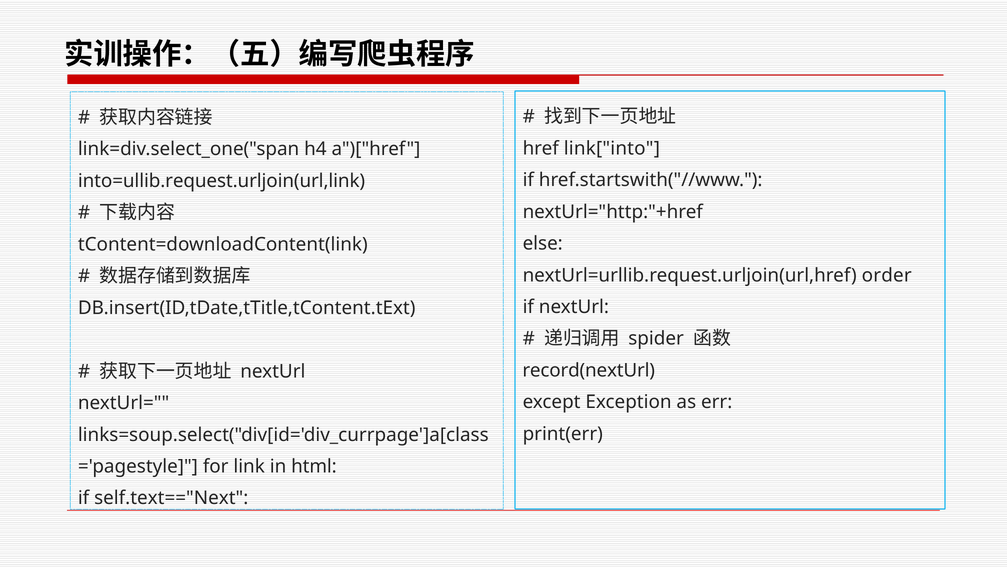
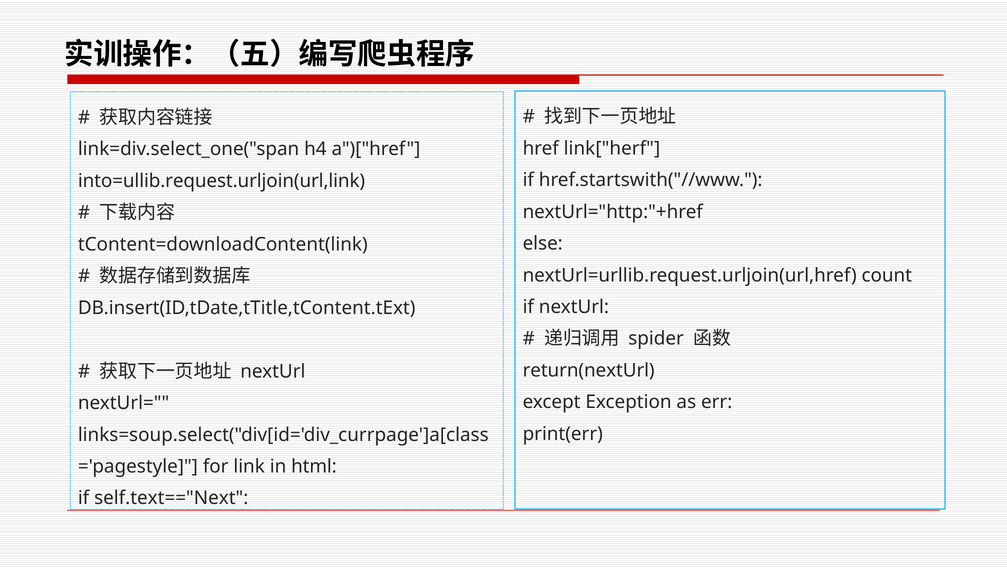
link["into: link["into -> link["herf (612, 148)
order: order -> count (887, 275)
record(nextUrl: record(nextUrl -> return(nextUrl (589, 370)
